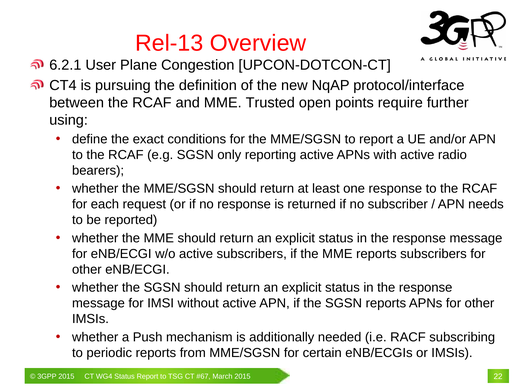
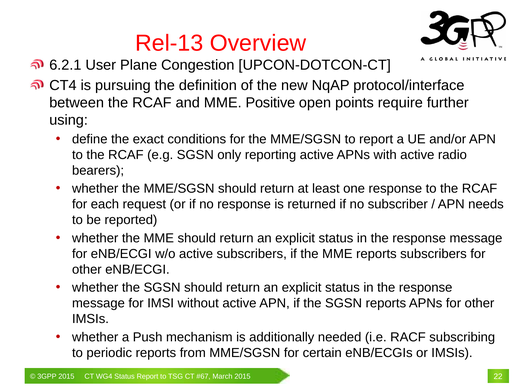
Trusted: Trusted -> Positive (270, 103)
